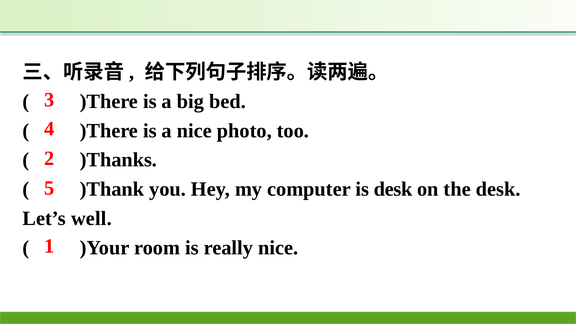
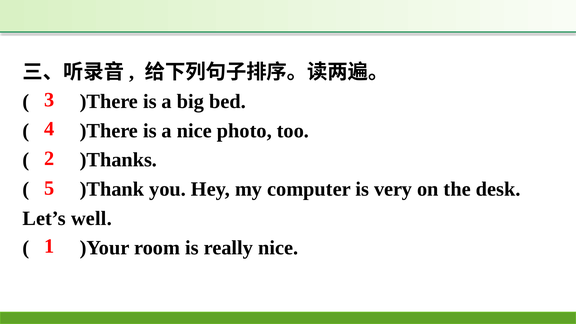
is desk: desk -> very (393, 189)
